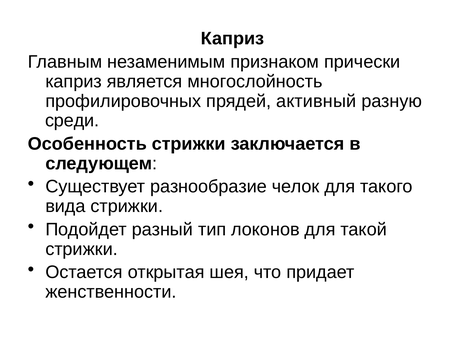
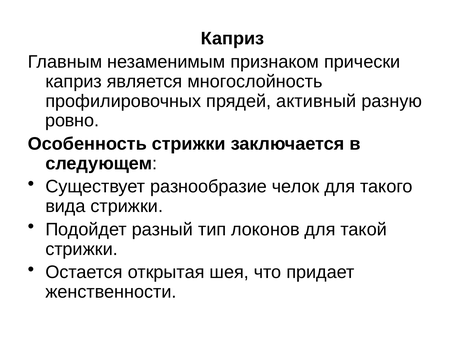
среди: среди -> ровно (72, 121)
